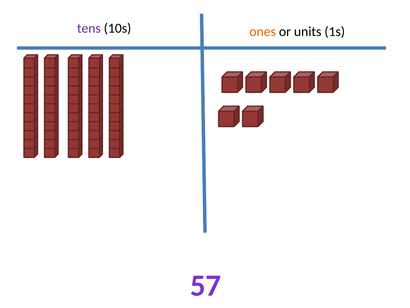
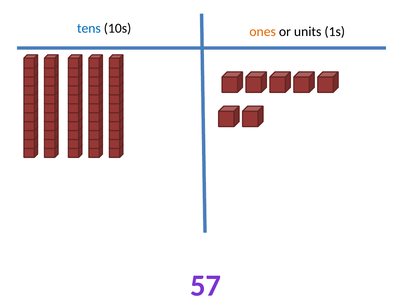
tens colour: purple -> blue (89, 28)
